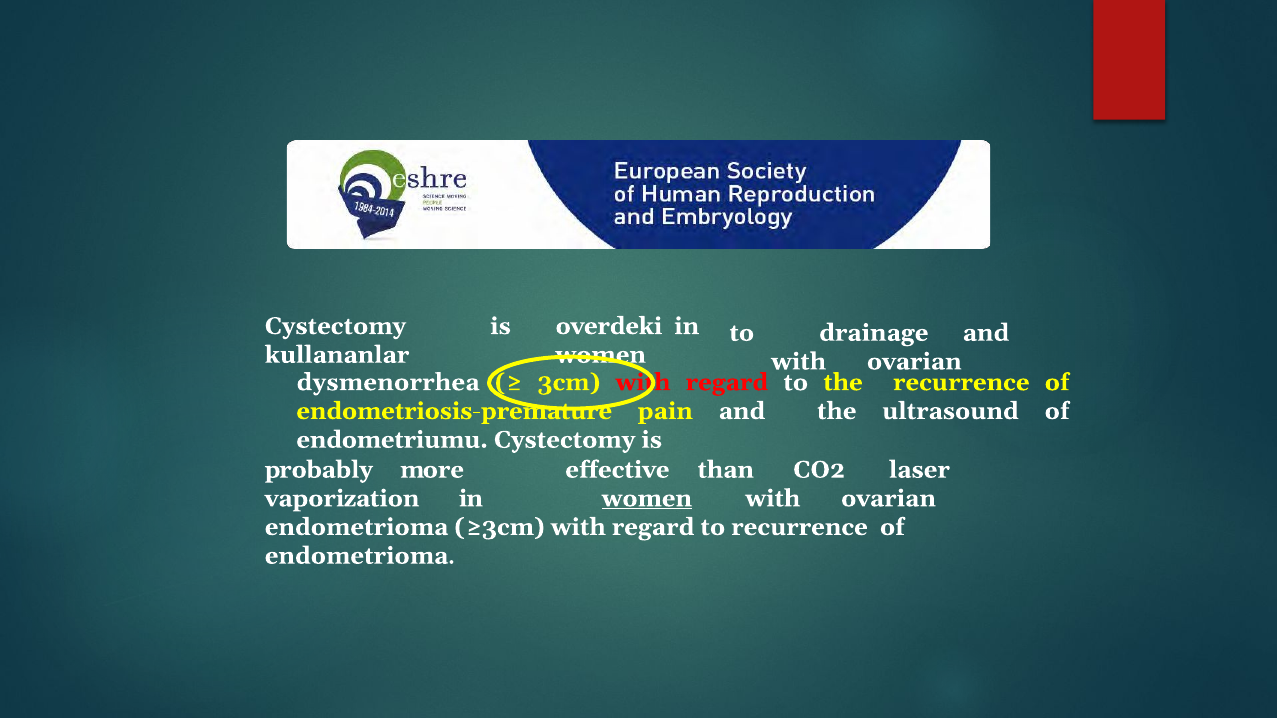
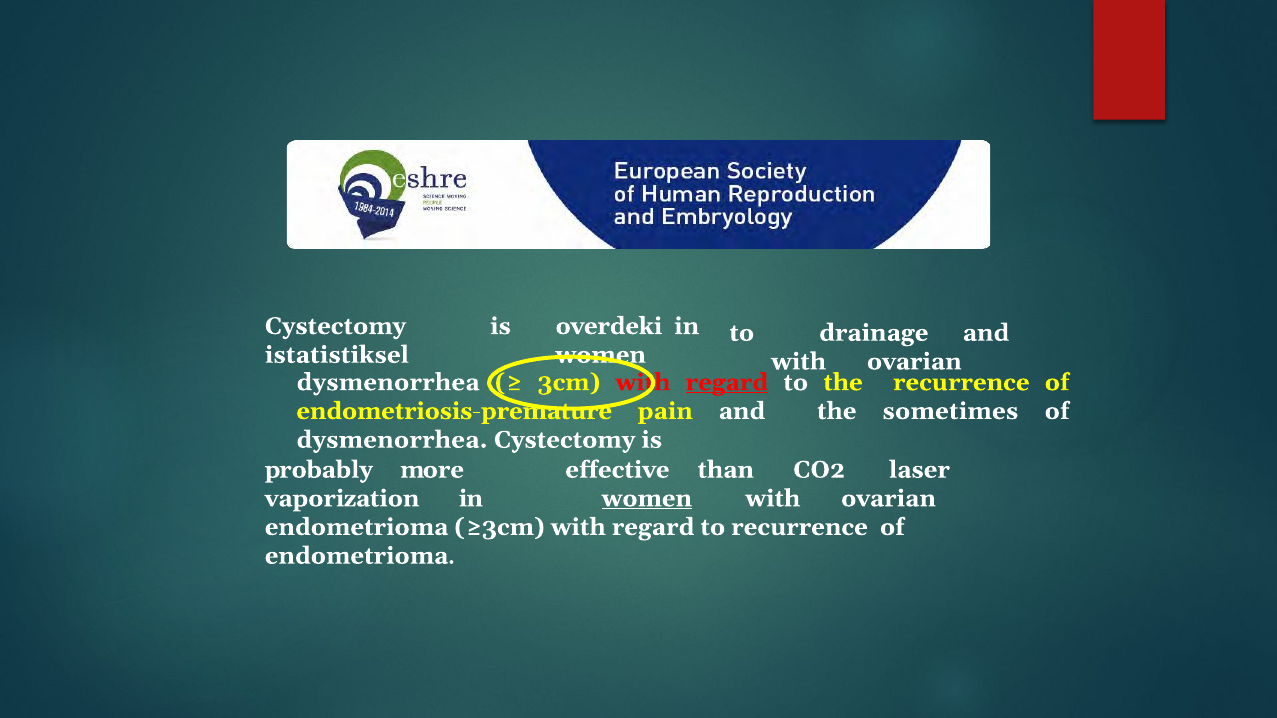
kullananlar: kullananlar -> istatistiksel (337, 355)
regard underline: none -> present (727, 383)
ultrasound: ultrasound -> sometimes (950, 411)
endometriumu: endometriumu -> dysmenorrhea (392, 440)
